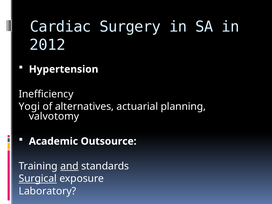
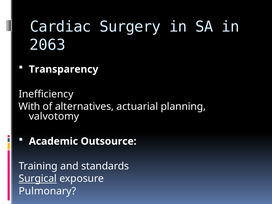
2012: 2012 -> 2063 (48, 45)
Hypertension: Hypertension -> Transparency (64, 69)
Yogi: Yogi -> With (29, 107)
and underline: present -> none (69, 166)
Laboratory: Laboratory -> Pulmonary (47, 191)
